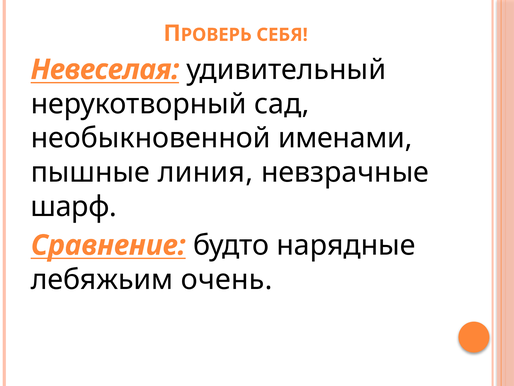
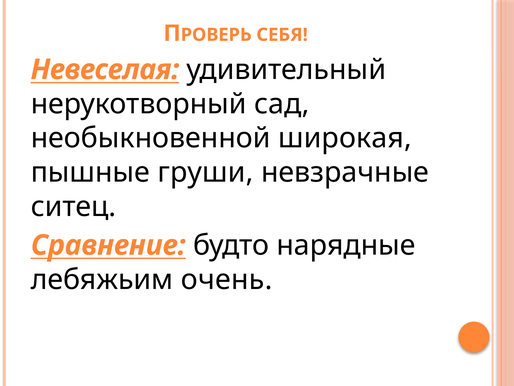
именами: именами -> широкая (345, 138)
линия: линия -> груши (205, 172)
шарф: шарф -> ситец (74, 206)
